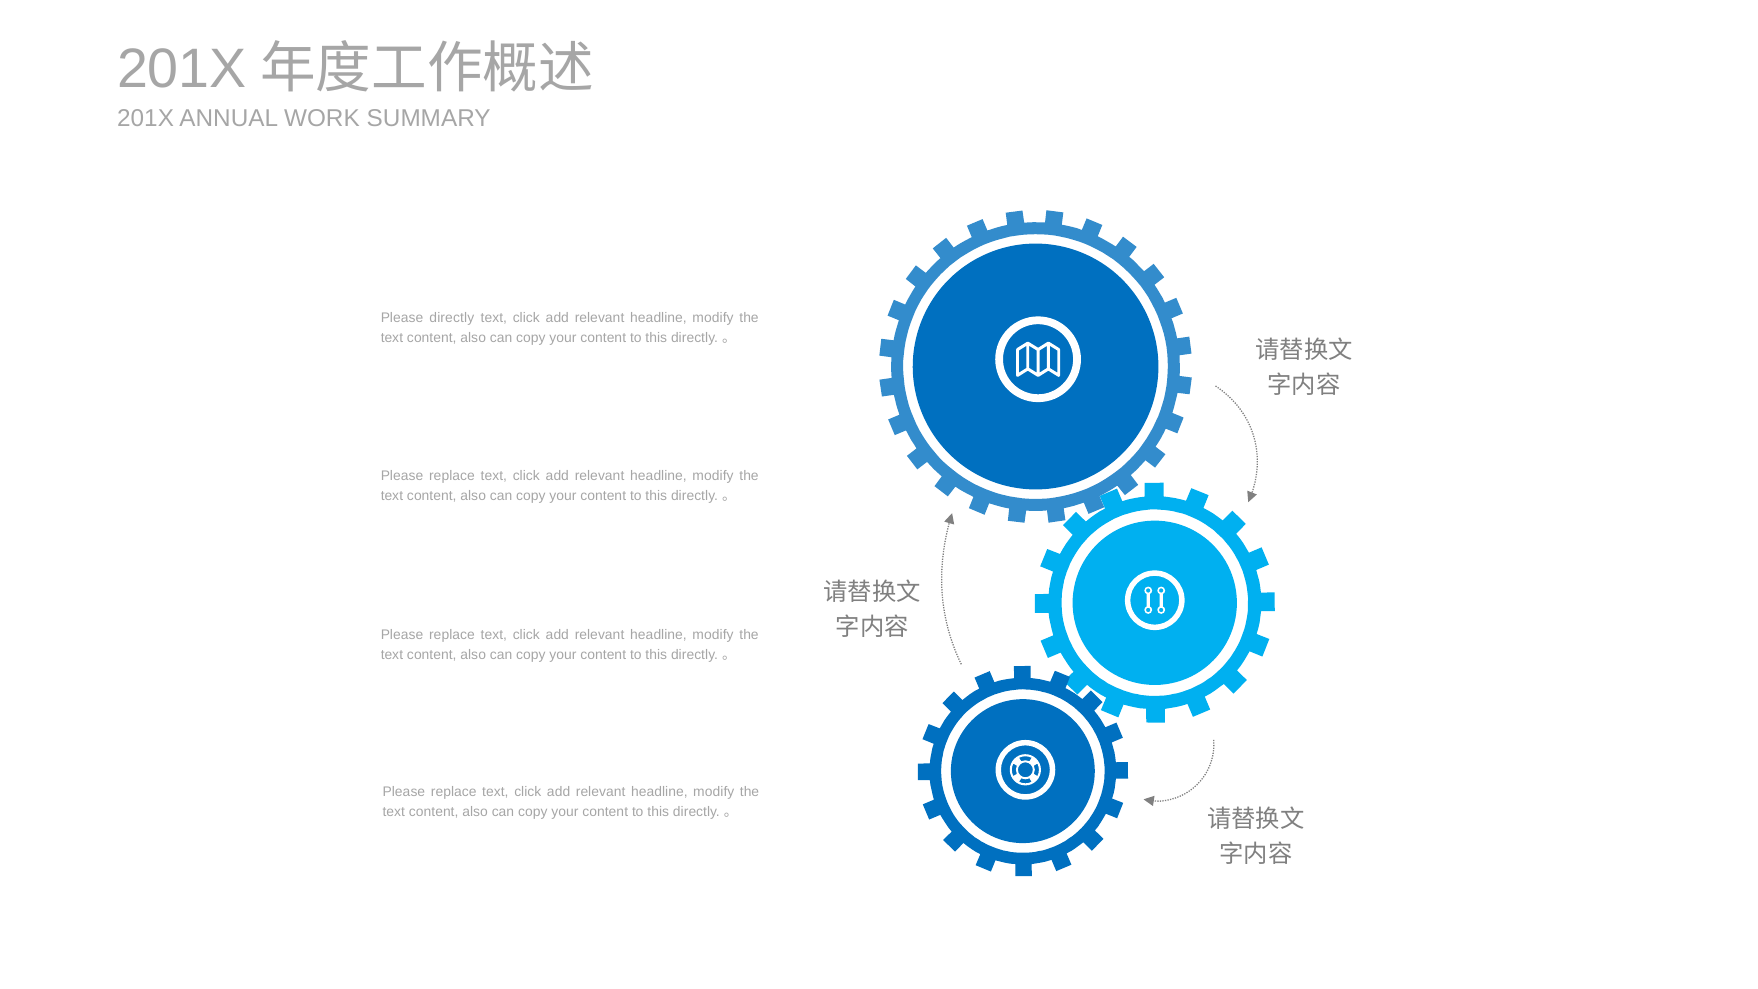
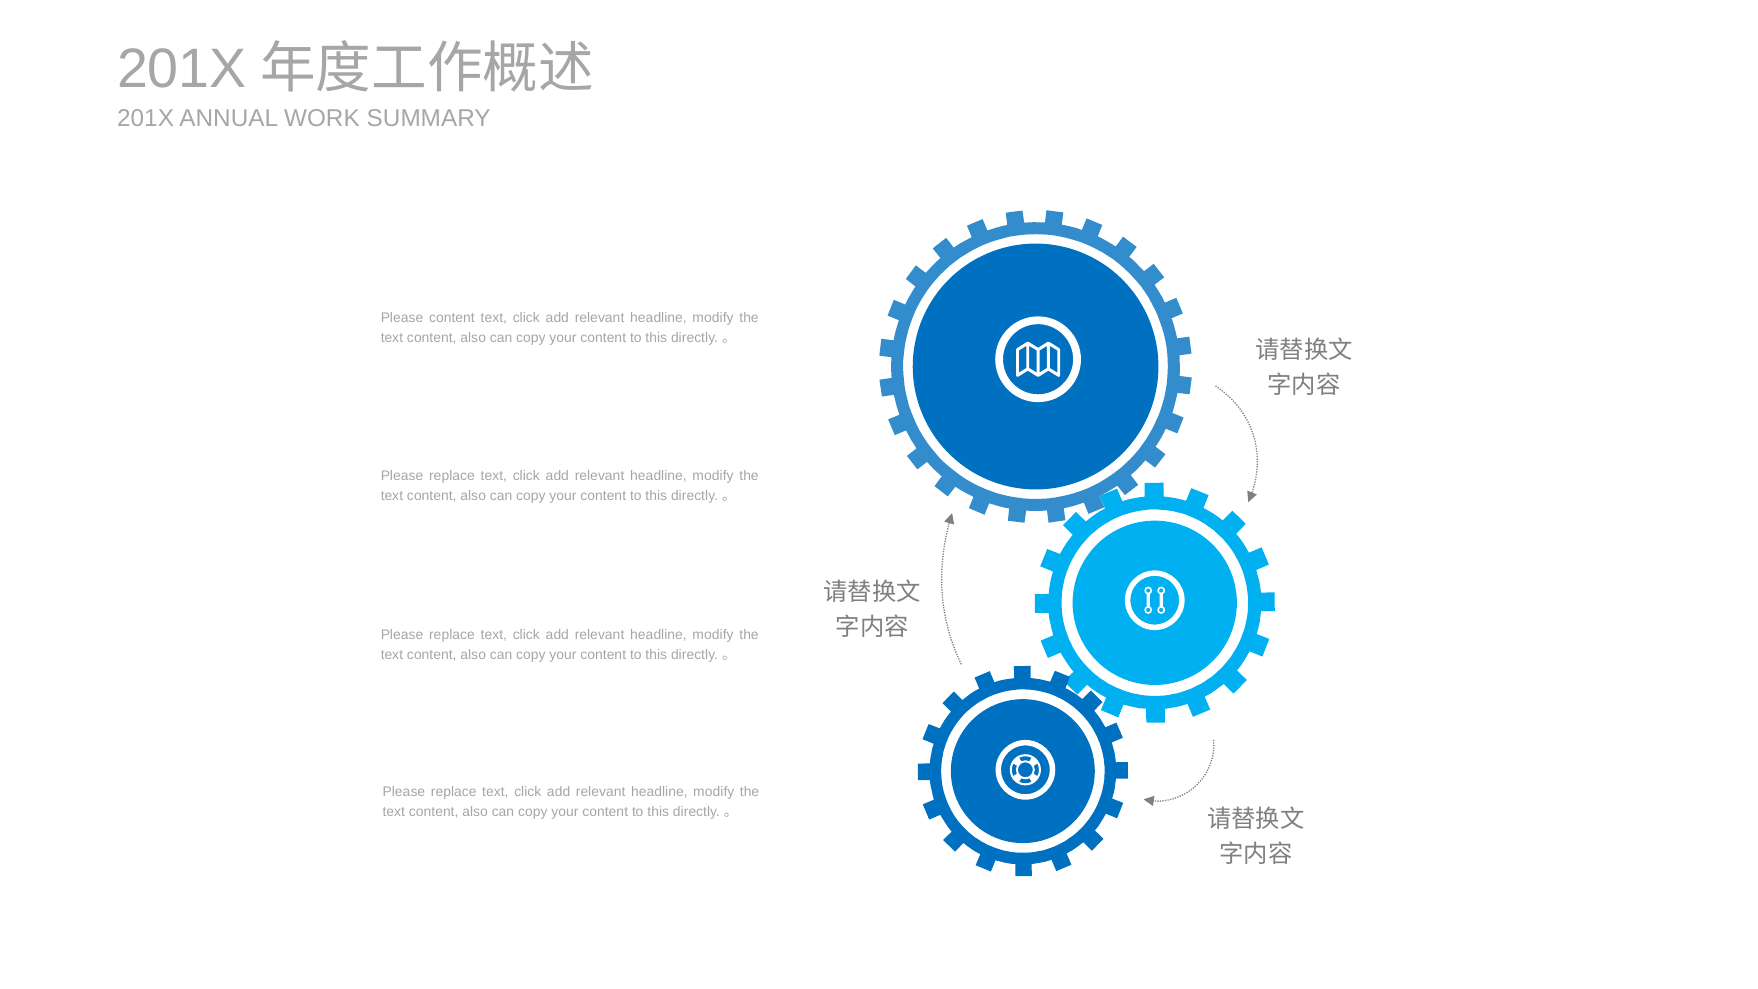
Please directly: directly -> content (452, 318)
